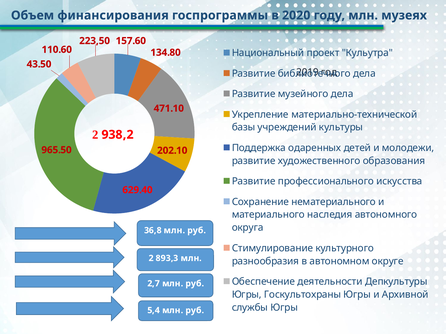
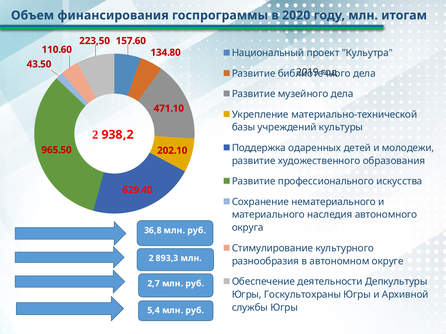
музеях: музеях -> итогам (404, 15)
